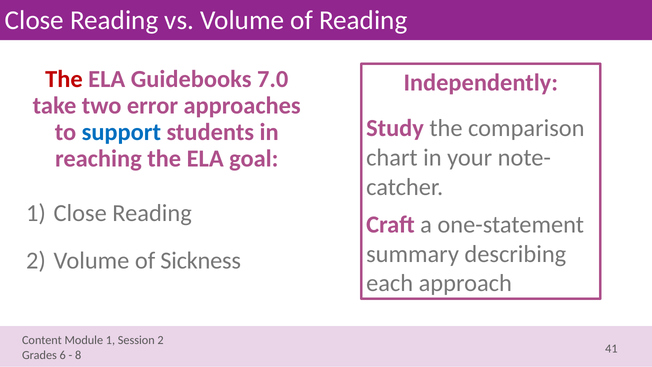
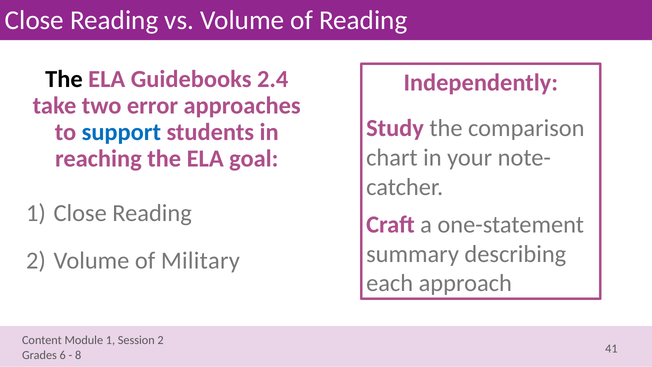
The colour: red -> black (64, 79)
7.0: 7.0 -> 2.4 (273, 79)
Sickness: Sickness -> Military (200, 261)
